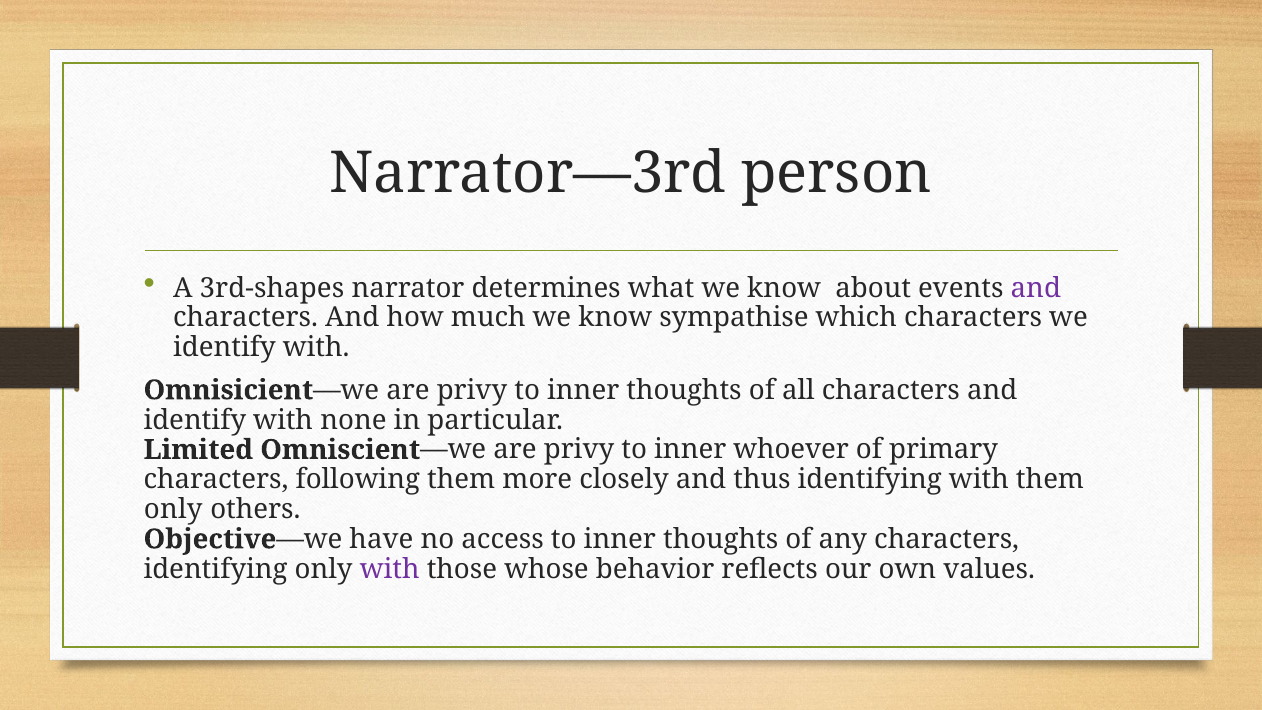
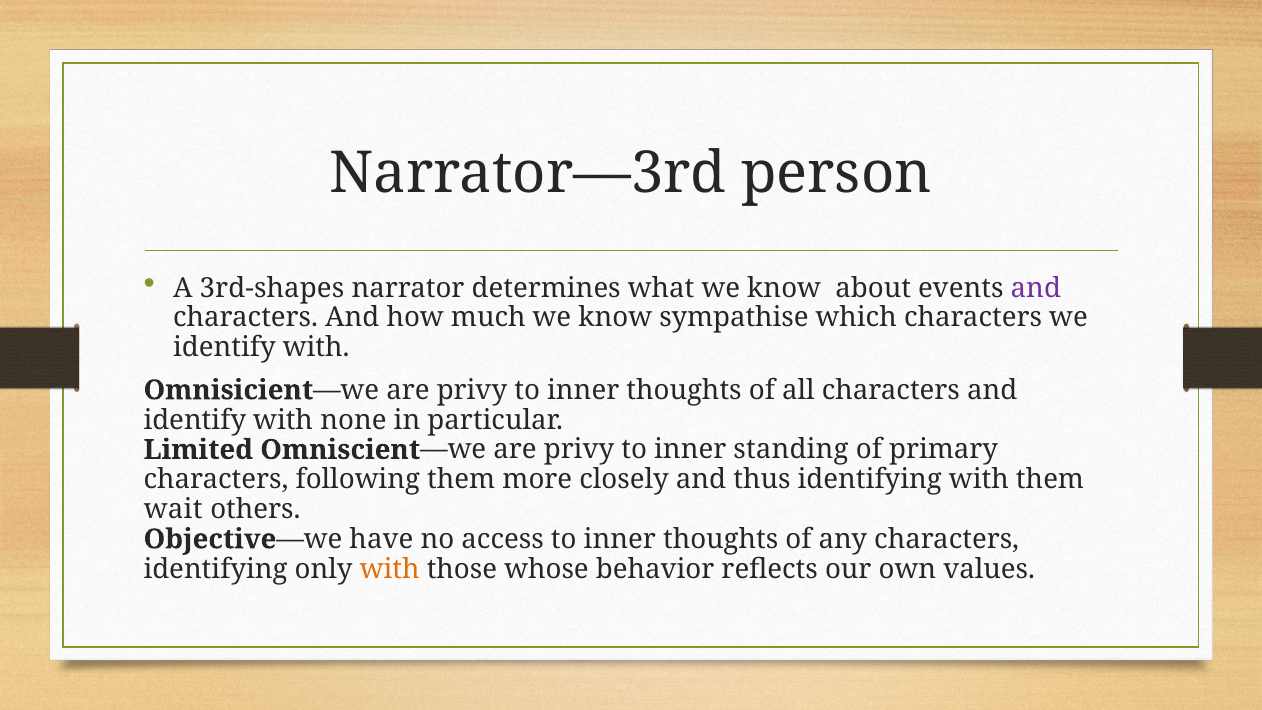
whoever: whoever -> standing (791, 450)
only: only -> wait (173, 509)
with colour: purple -> orange (390, 569)
